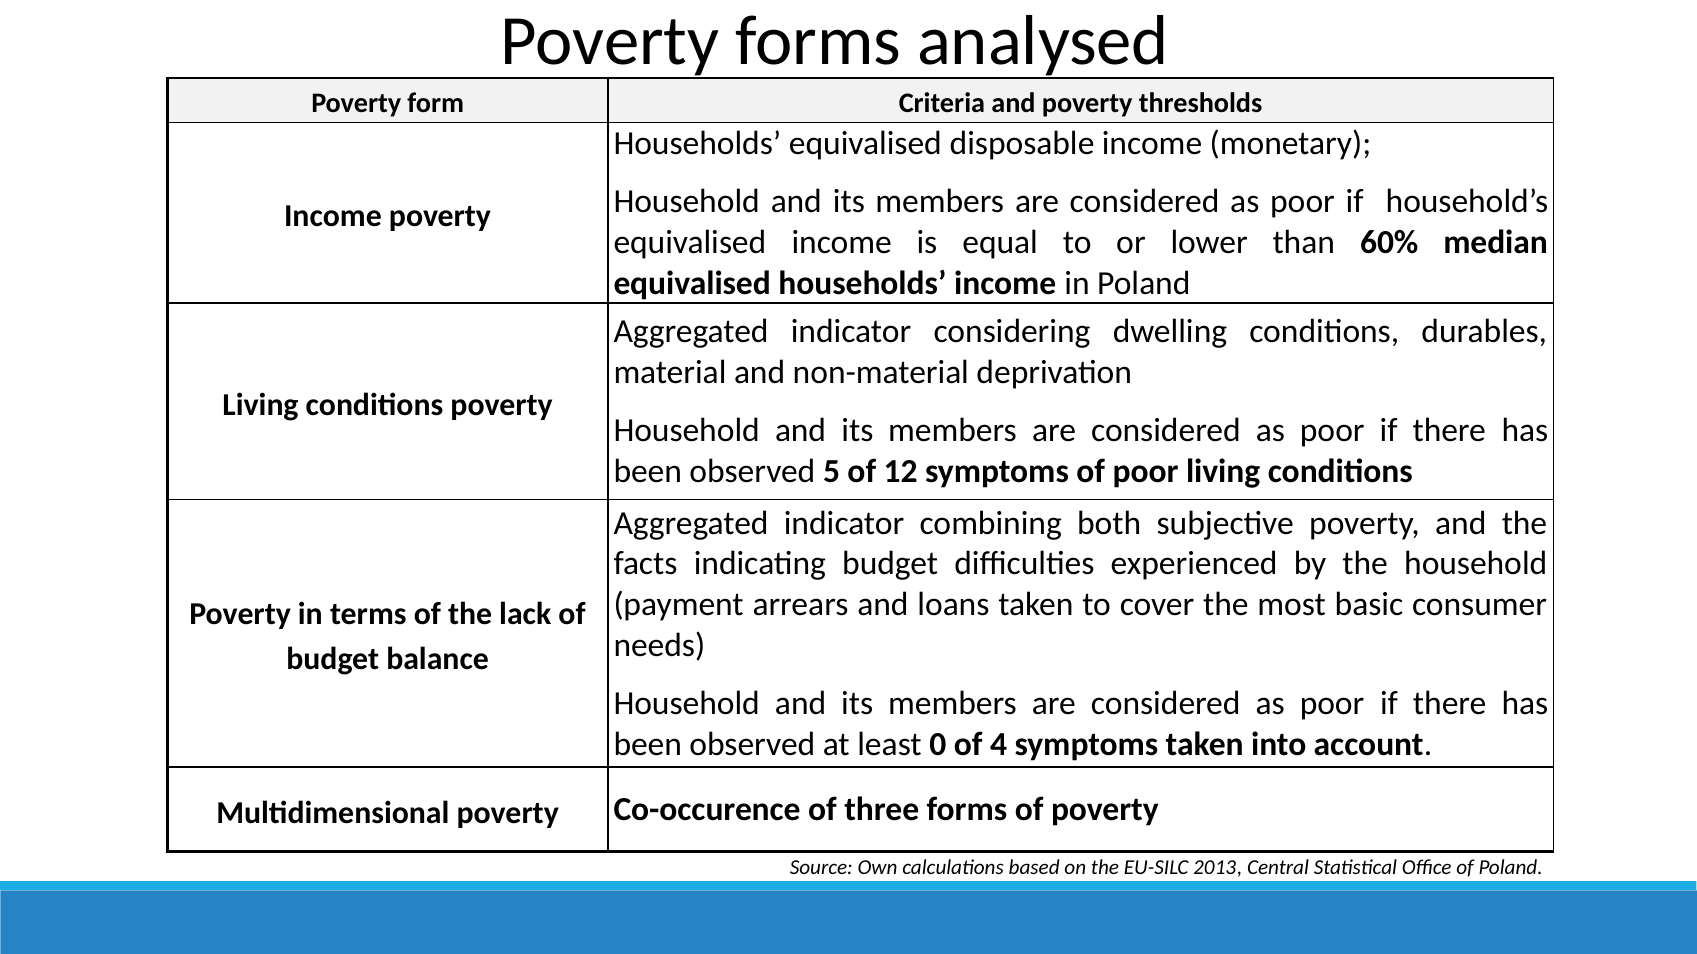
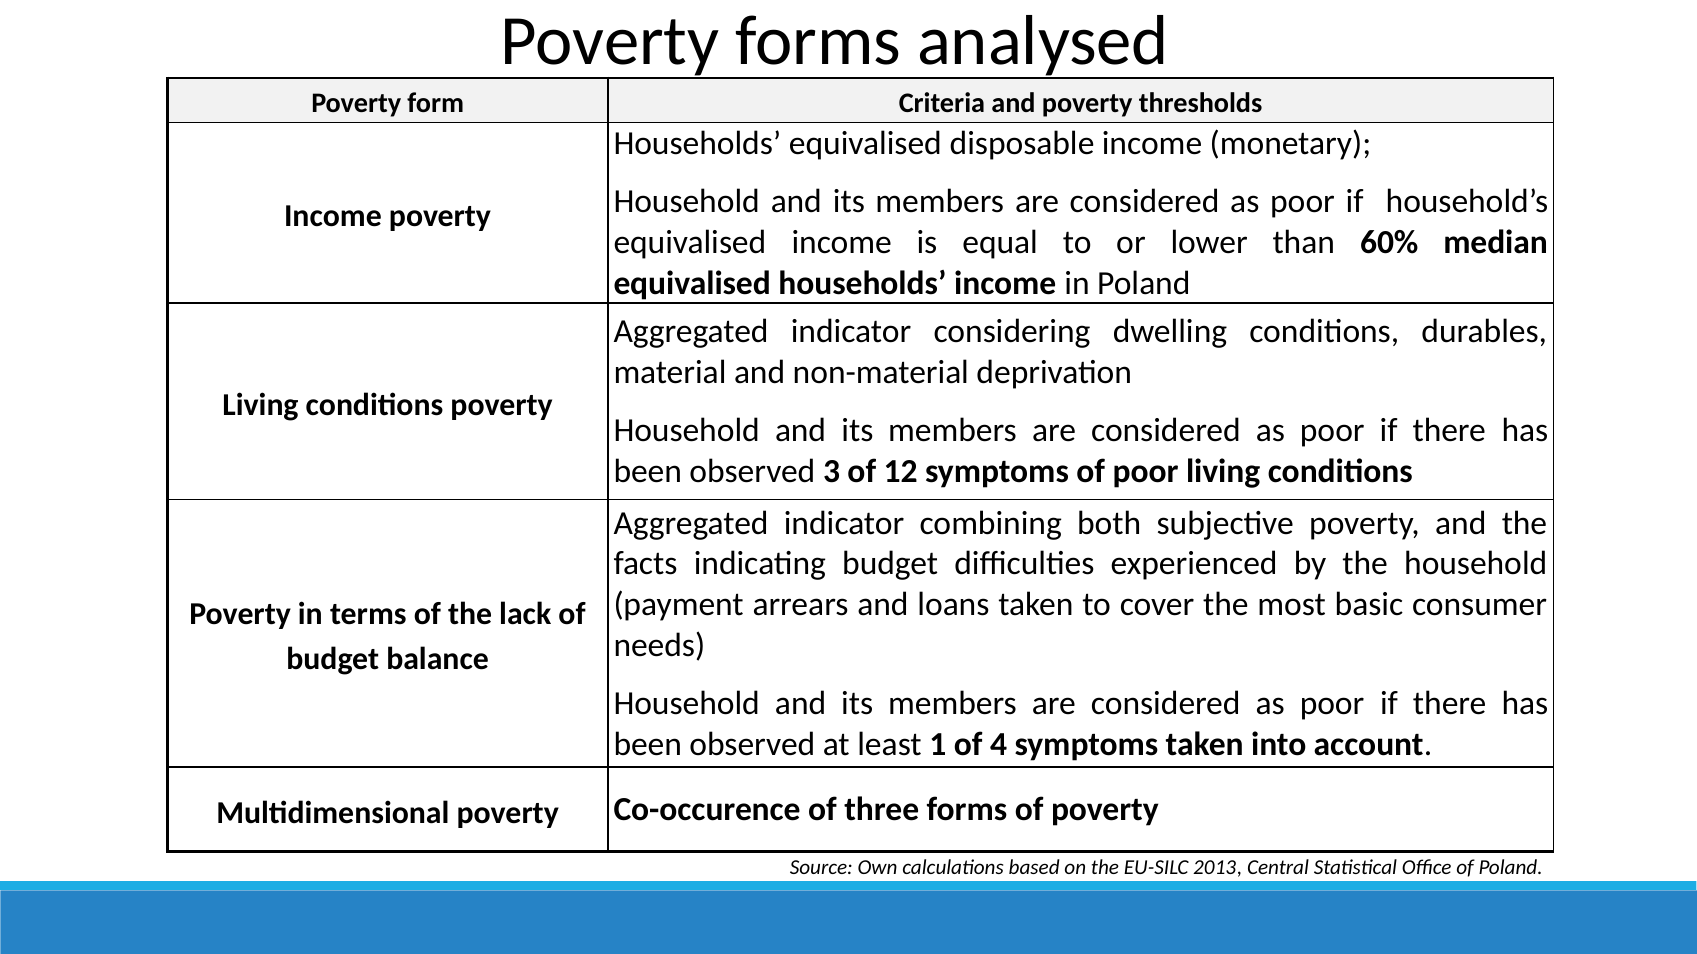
5: 5 -> 3 (832, 472)
0: 0 -> 1 (938, 745)
